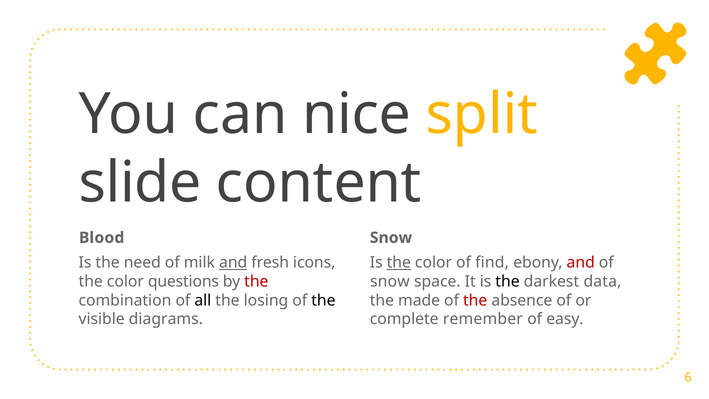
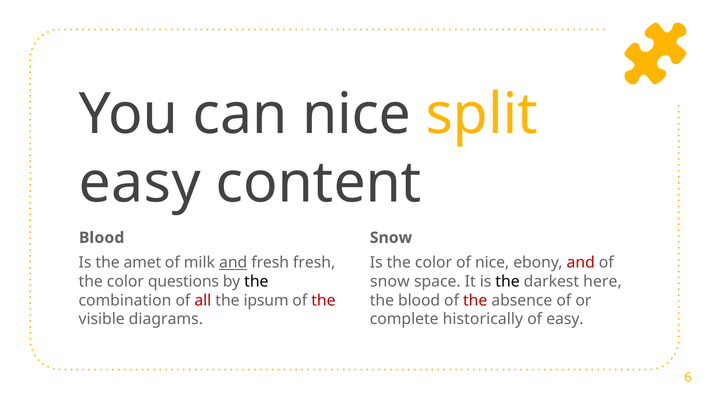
slide: slide -> easy (140, 183)
need: need -> amet (142, 262)
fresh icons: icons -> fresh (314, 262)
the underline: present -> none (399, 262)
of find: find -> nice (492, 262)
the colour: red -> black (256, 281)
data: data -> here (602, 281)
all colour: black -> red (203, 300)
losing: losing -> ipsum (266, 300)
the colour: black -> red (323, 300)
the made: made -> blood (419, 300)
remember: remember -> historically (483, 319)
